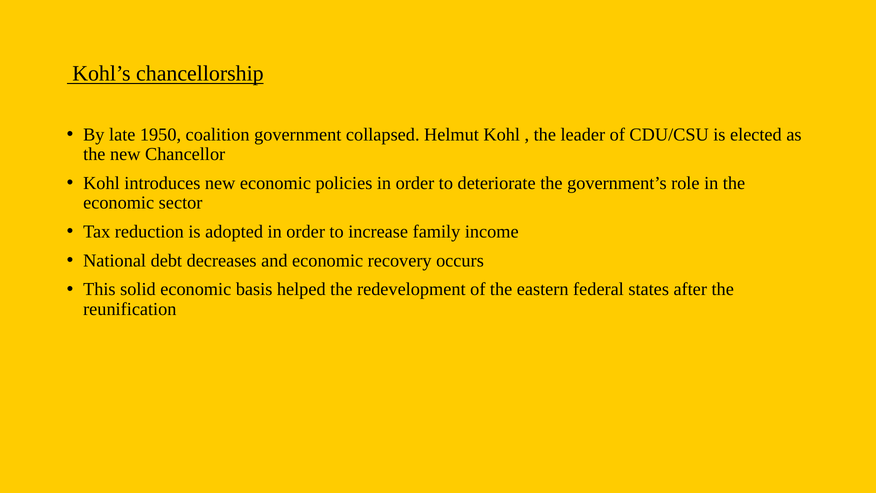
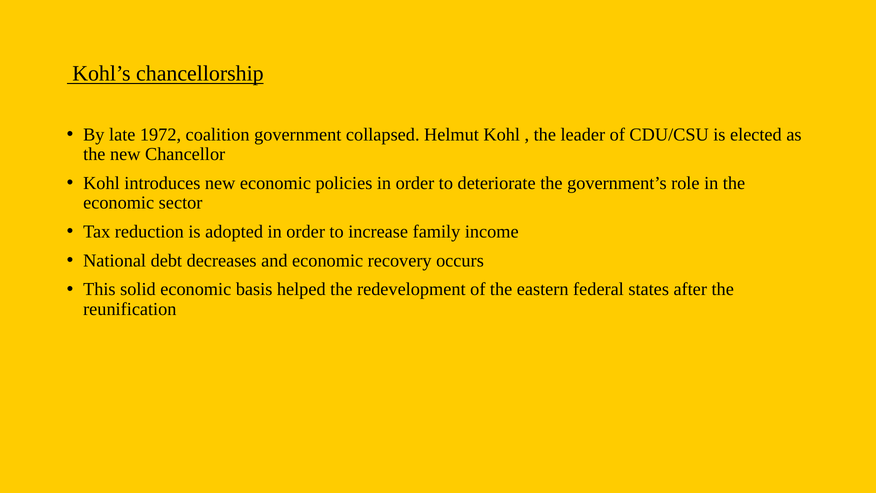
1950: 1950 -> 1972 (161, 135)
